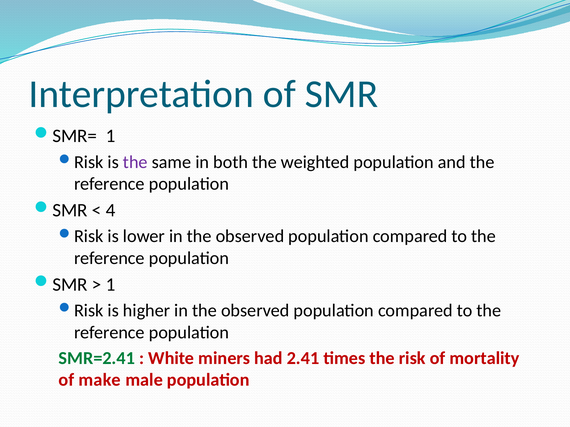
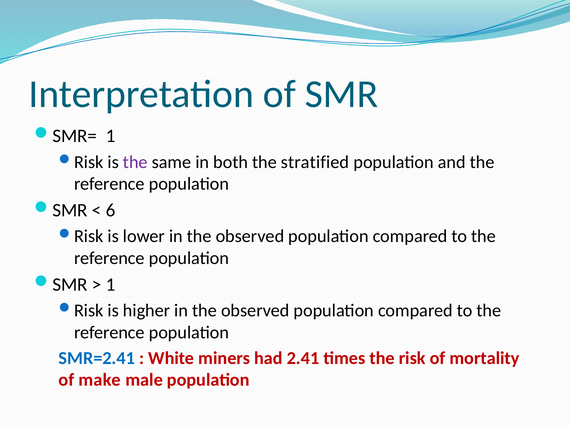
weighted: weighted -> stratified (315, 162)
4: 4 -> 6 (111, 211)
SMR=2.41 colour: green -> blue (97, 358)
